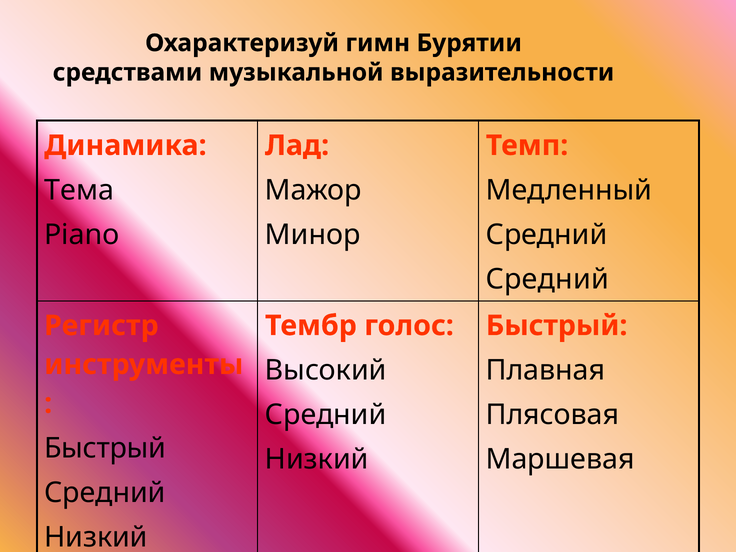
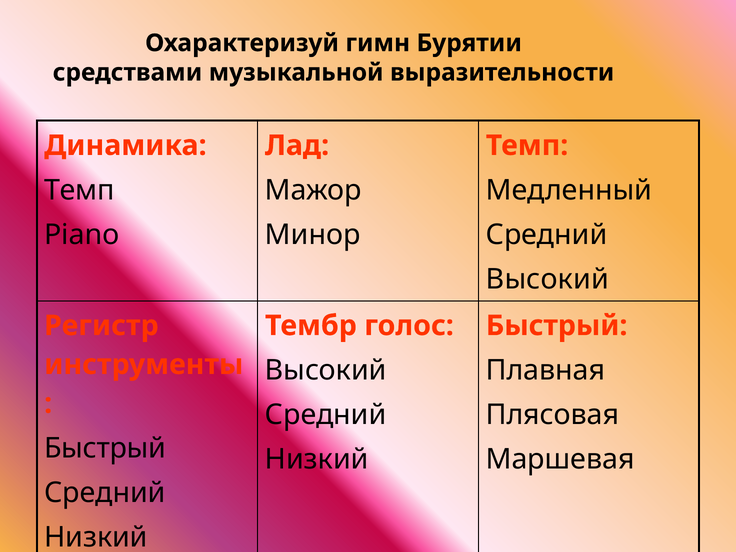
Тема: Тема -> Темп (79, 190)
Средний: Средний -> Высокий (547, 279)
